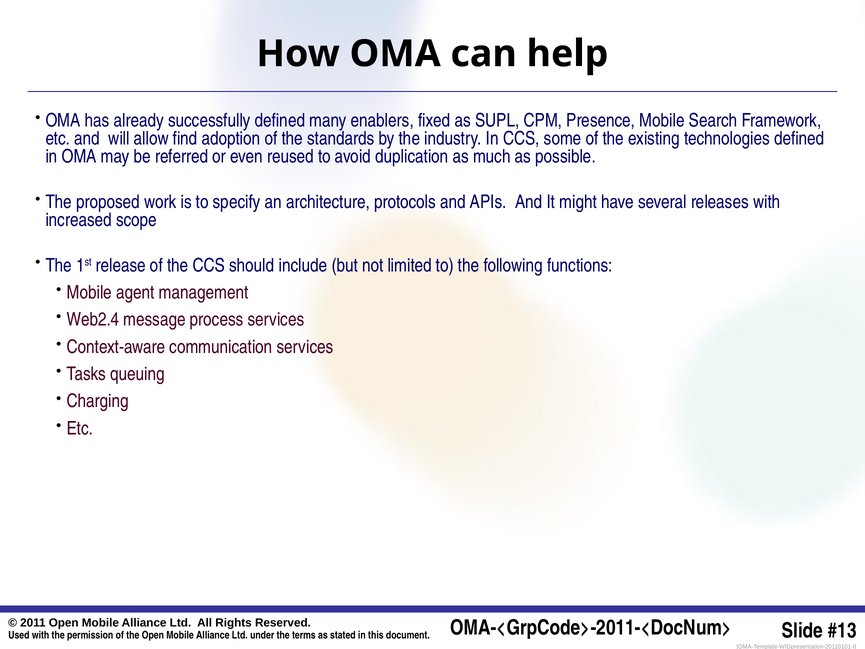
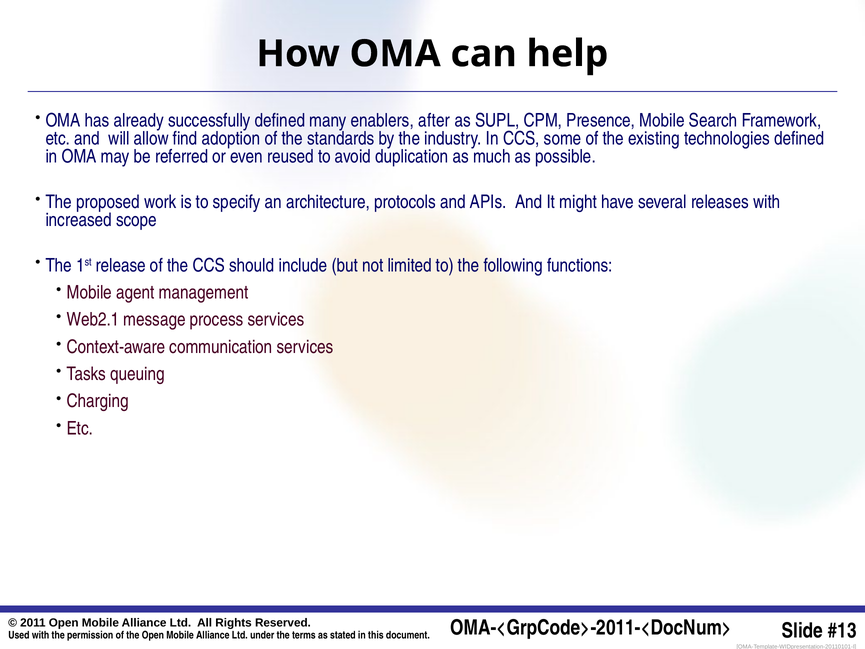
fixed: fixed -> after (434, 120)
Web2.4: Web2.4 -> Web2.1 (93, 320)
